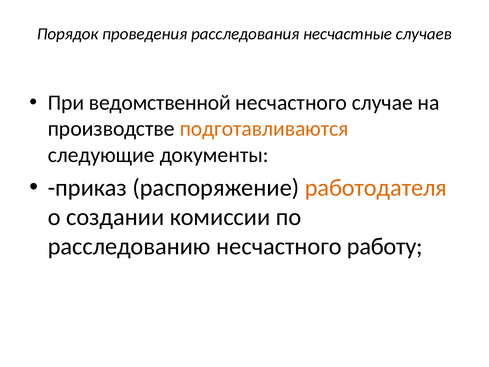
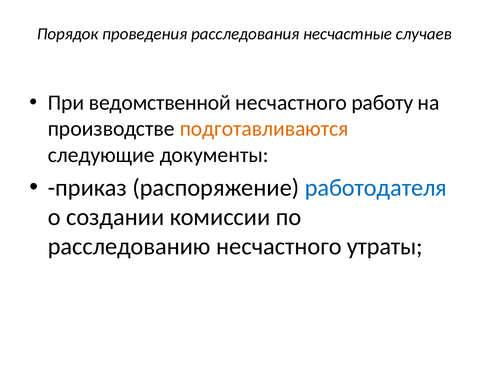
случае: случае -> работу (382, 103)
работодателя colour: orange -> blue (376, 188)
работу: работу -> утраты (385, 246)
